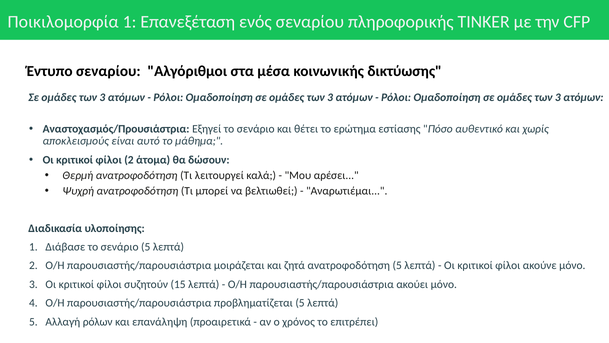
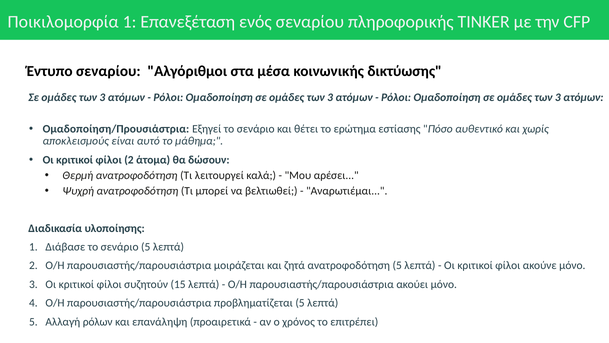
Αναστοχασμός/Προυσιάστρια: Αναστοχασμός/Προυσιάστρια -> Ομαδοποίηση/Προυσιάστρια (116, 129)
